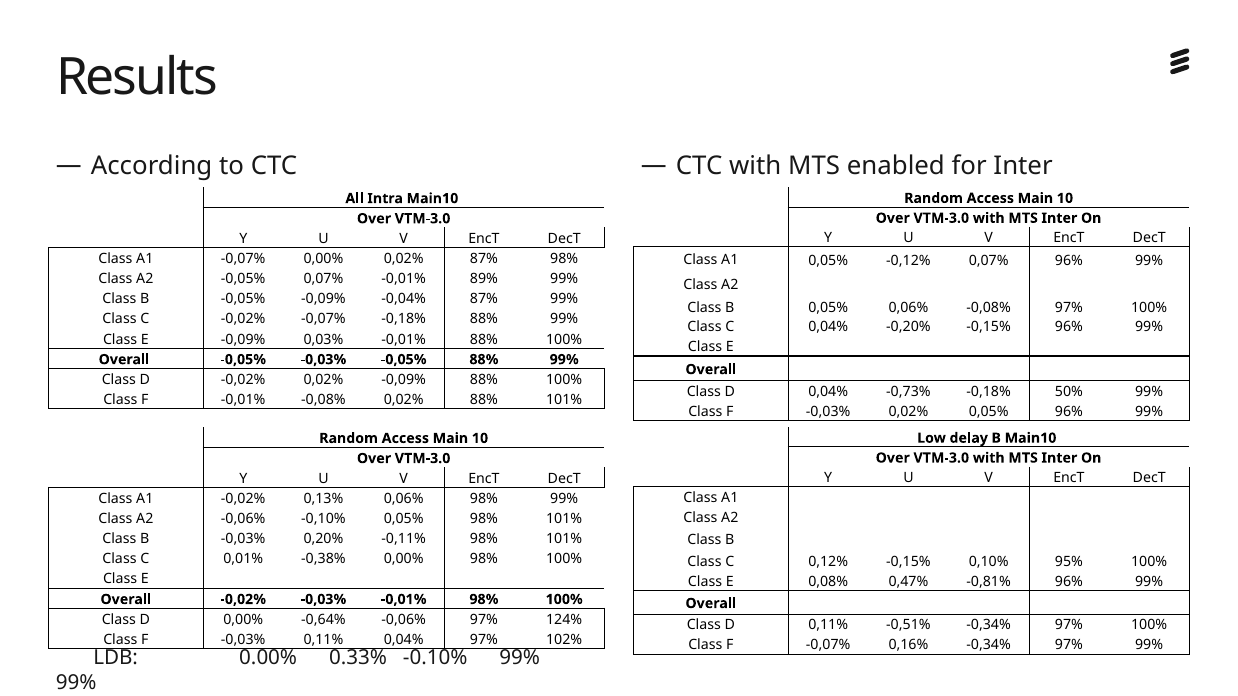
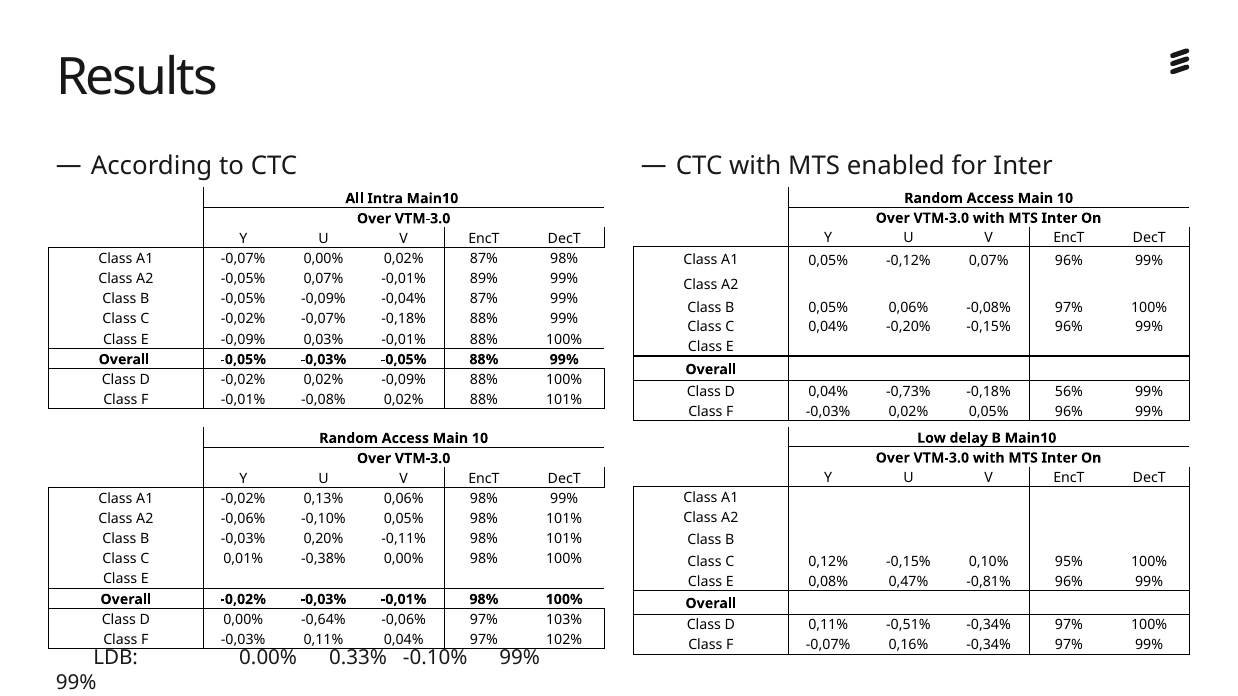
50%: 50% -> 56% (1069, 392)
124%: 124% -> 103% (564, 620)
